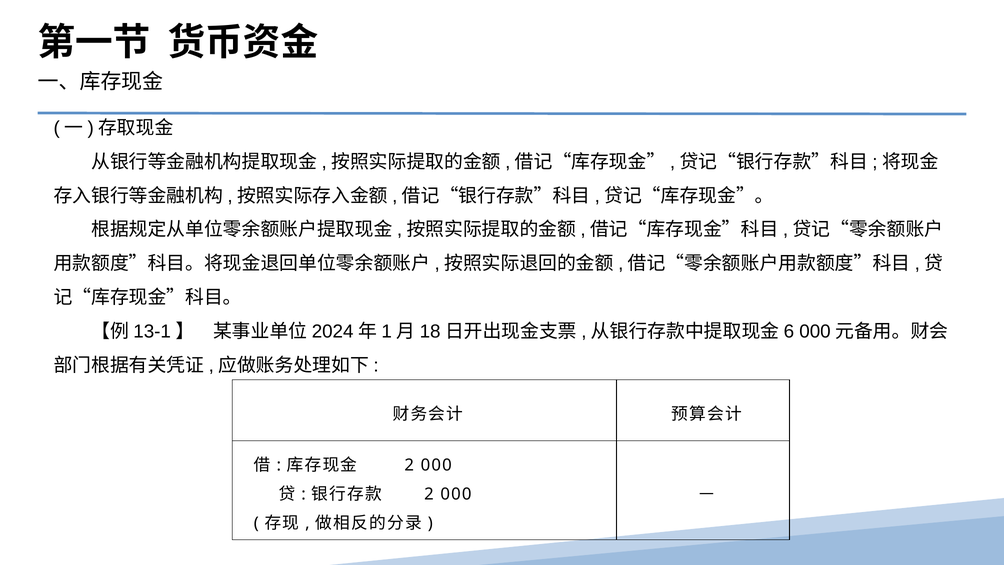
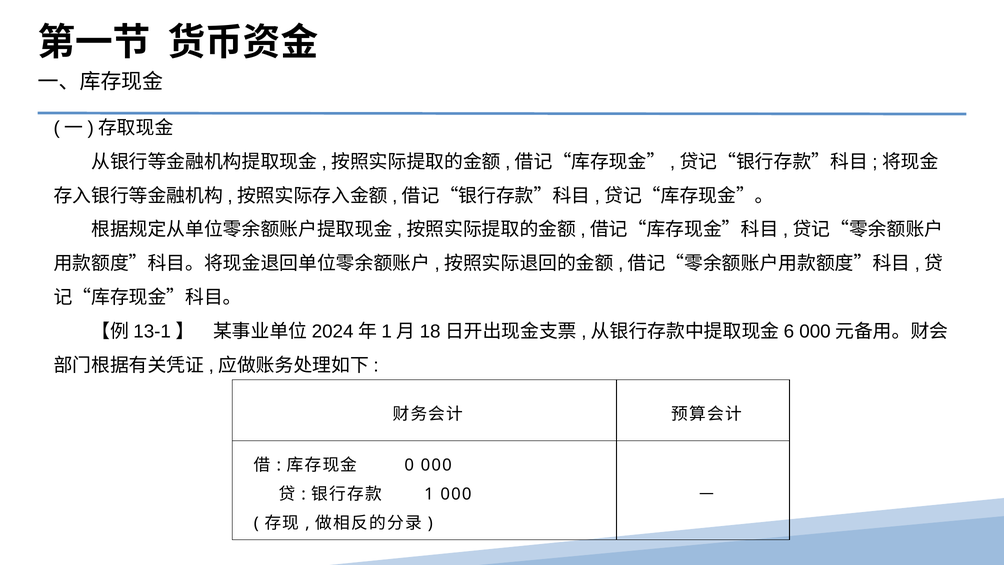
2: 2 -> 0 (409, 465)
2: 2 -> 1 (429, 494)
